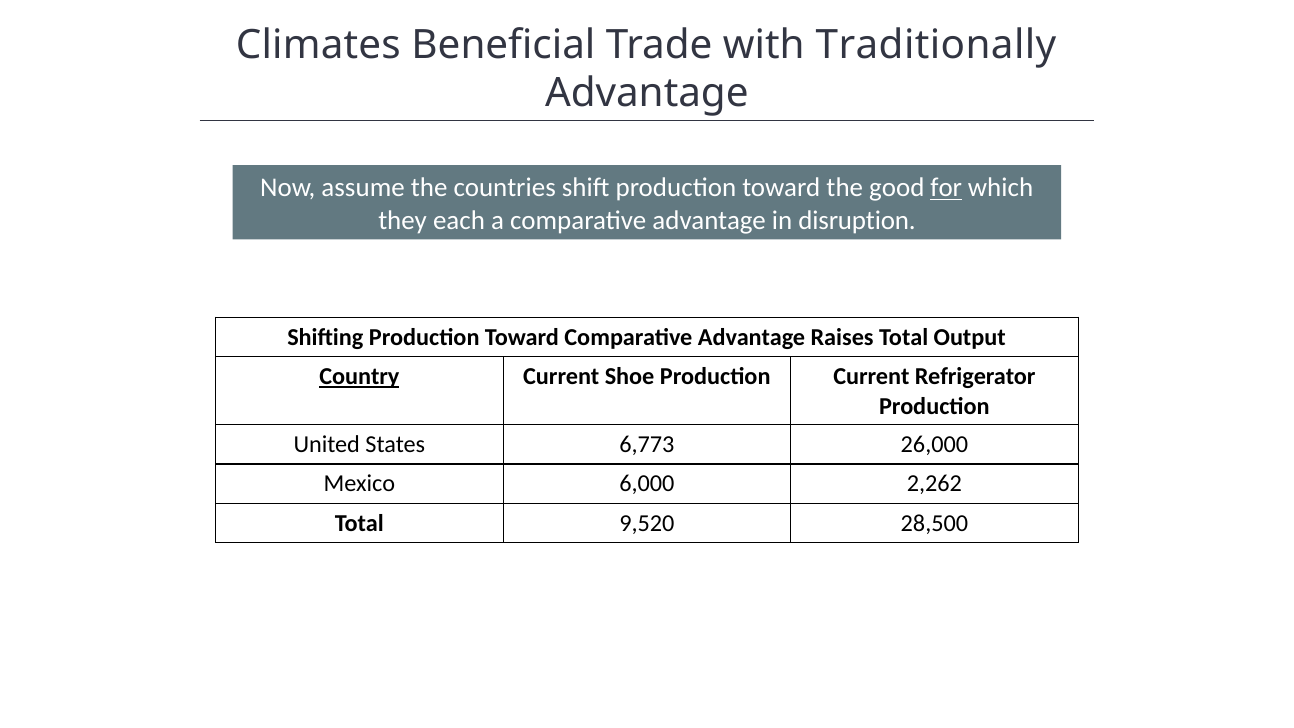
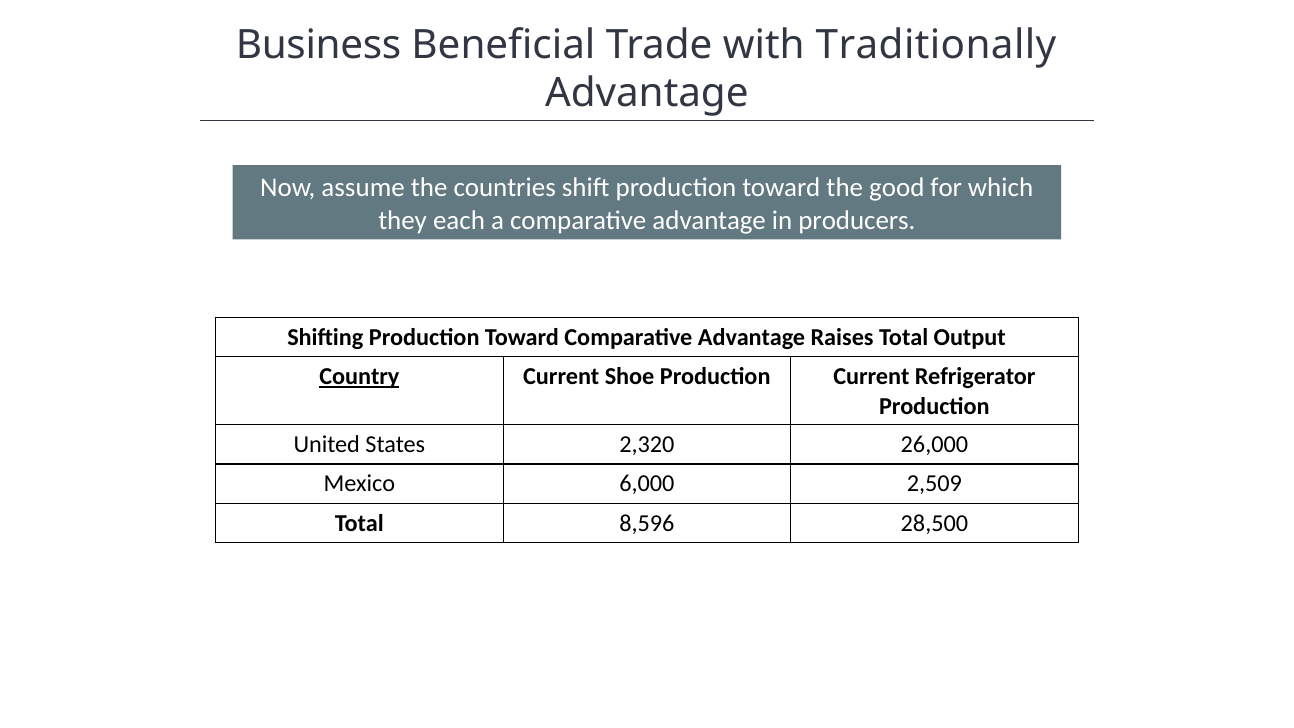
Climates: Climates -> Business (319, 45)
for underline: present -> none (946, 188)
disruption: disruption -> producers (857, 220)
6,773: 6,773 -> 2,320 (647, 445)
2,262: 2,262 -> 2,509 (934, 484)
9,520: 9,520 -> 8,596 (647, 523)
